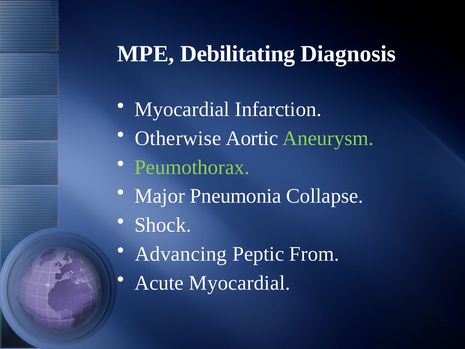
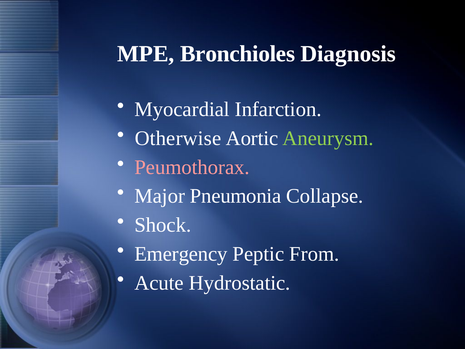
Debilitating: Debilitating -> Bronchioles (238, 54)
Peumothorax colour: light green -> pink (192, 167)
Advancing: Advancing -> Emergency (181, 254)
Acute Myocardial: Myocardial -> Hydrostatic (240, 283)
